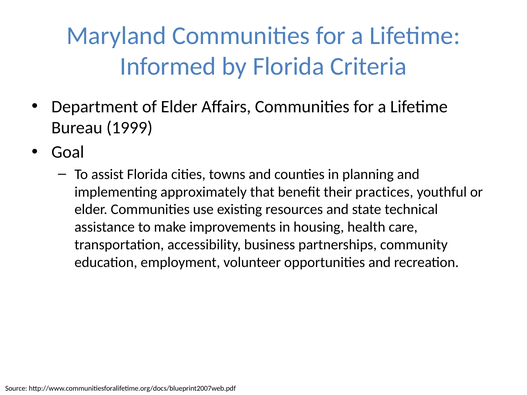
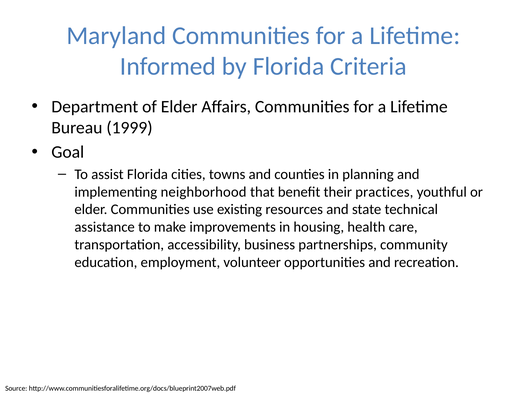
approximately: approximately -> neighborhood (204, 192)
